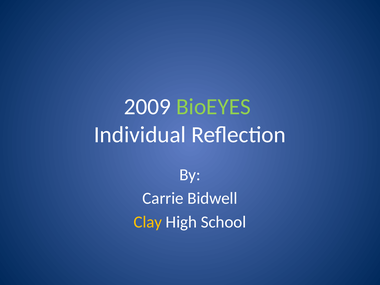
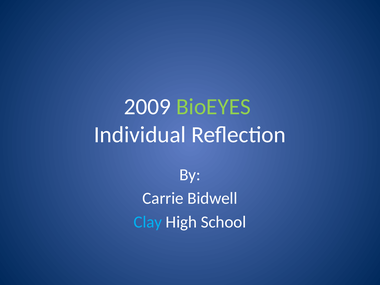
Clay colour: yellow -> light blue (148, 222)
